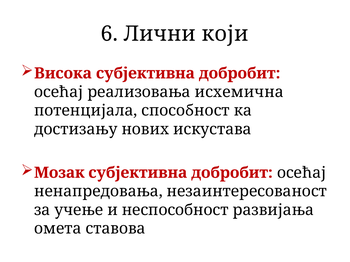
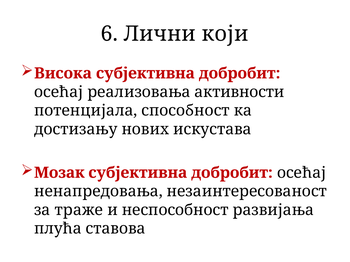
исхемична: исхемична -> активности (239, 92)
учење: учење -> траже (79, 210)
омета: омета -> плућа (58, 229)
